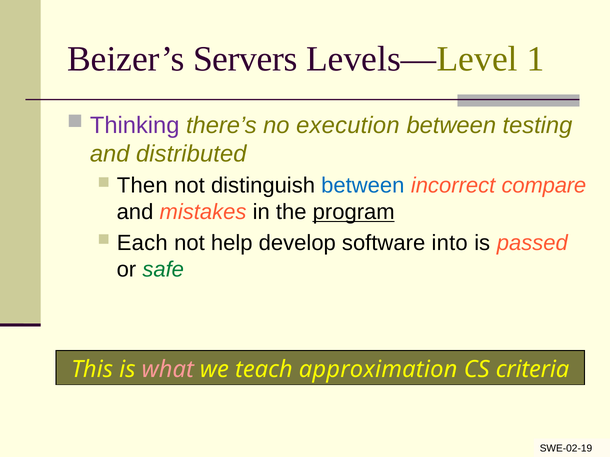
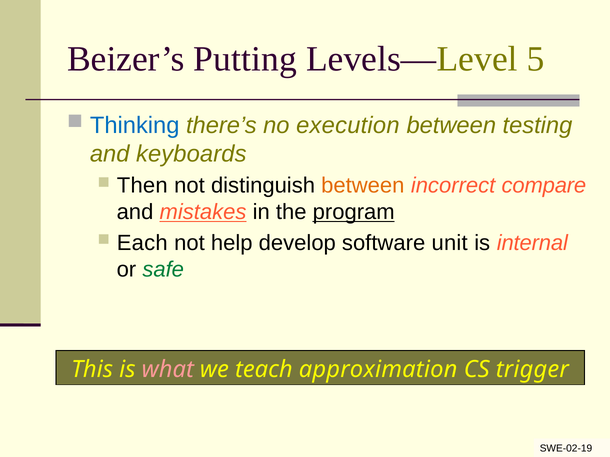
Servers: Servers -> Putting (245, 59)
1: 1 -> 5 (535, 59)
Thinking colour: purple -> blue (135, 126)
distributed: distributed -> keyboards (191, 154)
between colour: blue -> orange (363, 186)
mistakes underline: none -> present (203, 212)
into: into -> unit (450, 243)
passed: passed -> internal (532, 243)
criteria: criteria -> trigger (532, 370)
